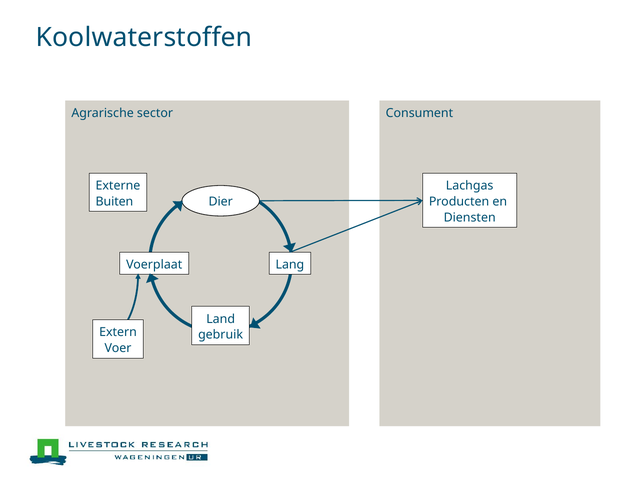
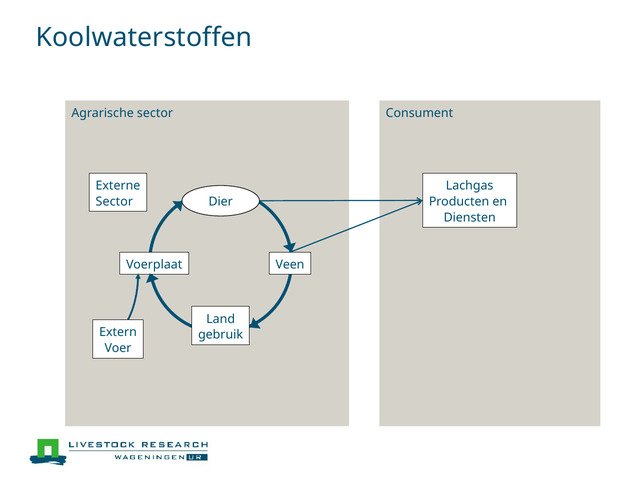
Buiten: Buiten -> Sector (114, 202)
Lang: Lang -> Veen (290, 264)
